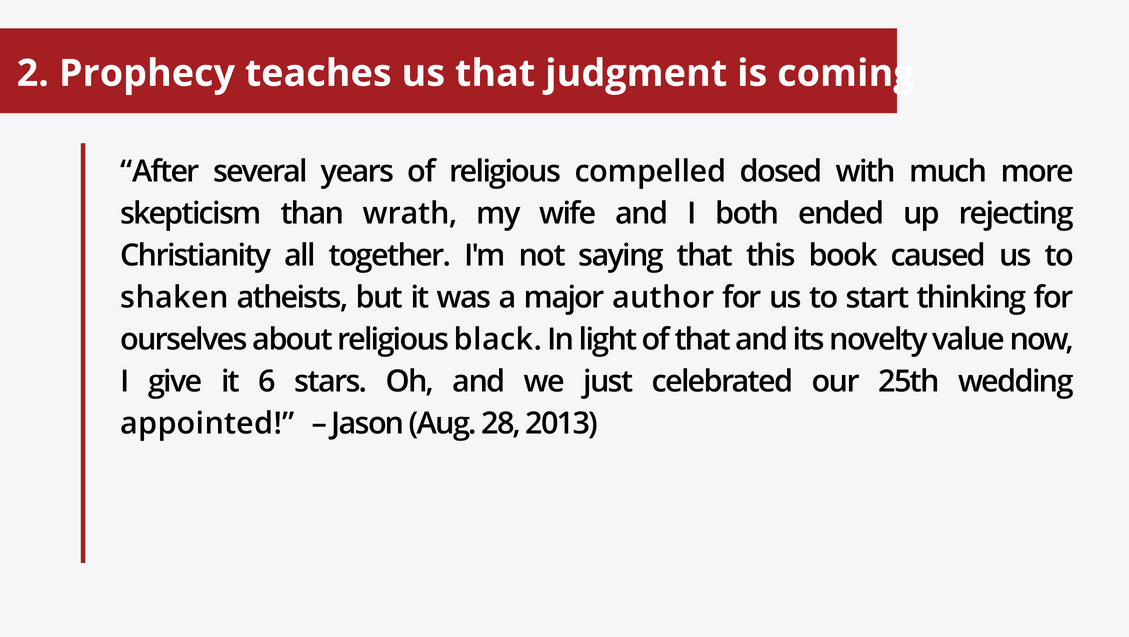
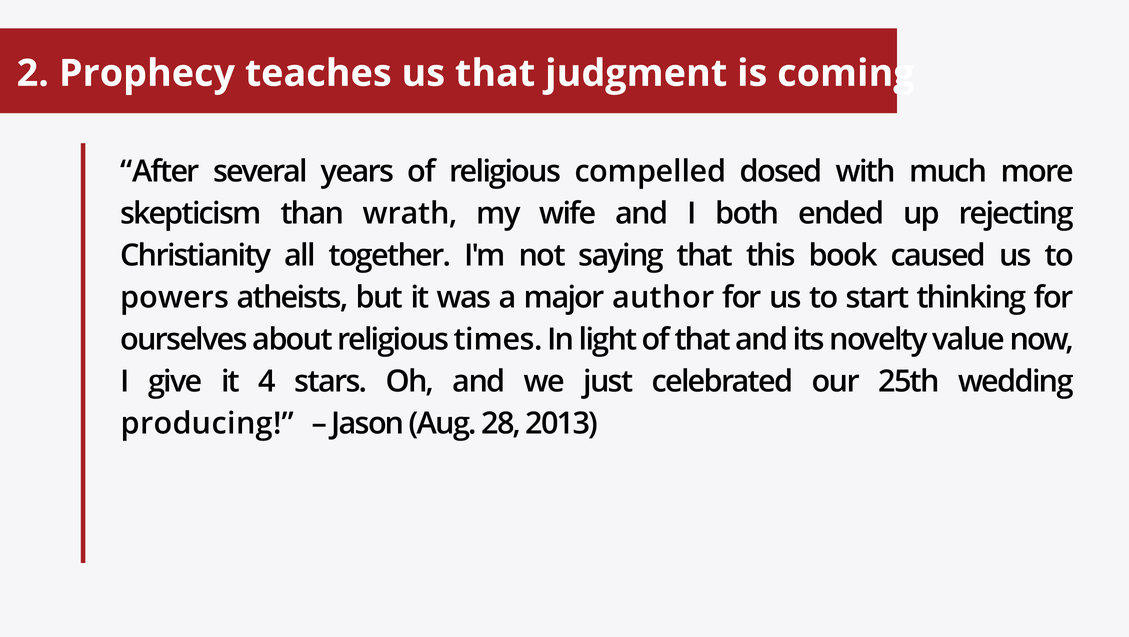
shaken: shaken -> powers (175, 297)
black: black -> times (498, 339)
6: 6 -> 4 (267, 381)
appointed: appointed -> producing (207, 424)
